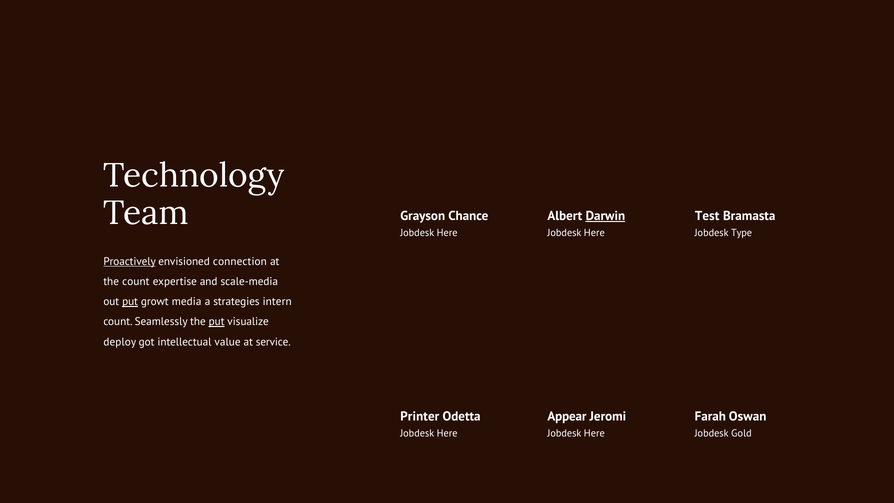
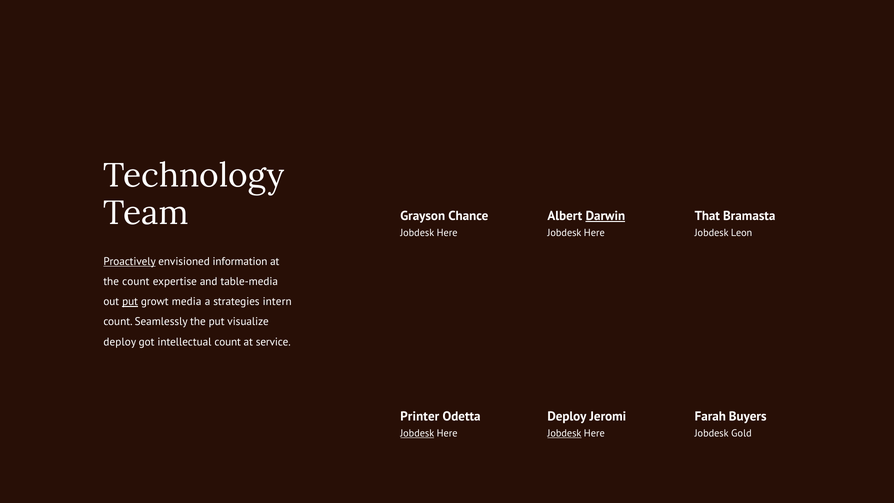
Test: Test -> That (707, 216)
Type: Type -> Leon (742, 233)
connection: connection -> information (240, 261)
scale-media: scale-media -> table-media (249, 281)
put underline: present -> none (217, 322)
intellectual value: value -> count (228, 342)
Appear: Appear -> Deploy (567, 416)
Oswan: Oswan -> Buyers (748, 416)
Jobdesk underline: none -> present (417, 433)
Jobdesk underline: none -> present (564, 433)
